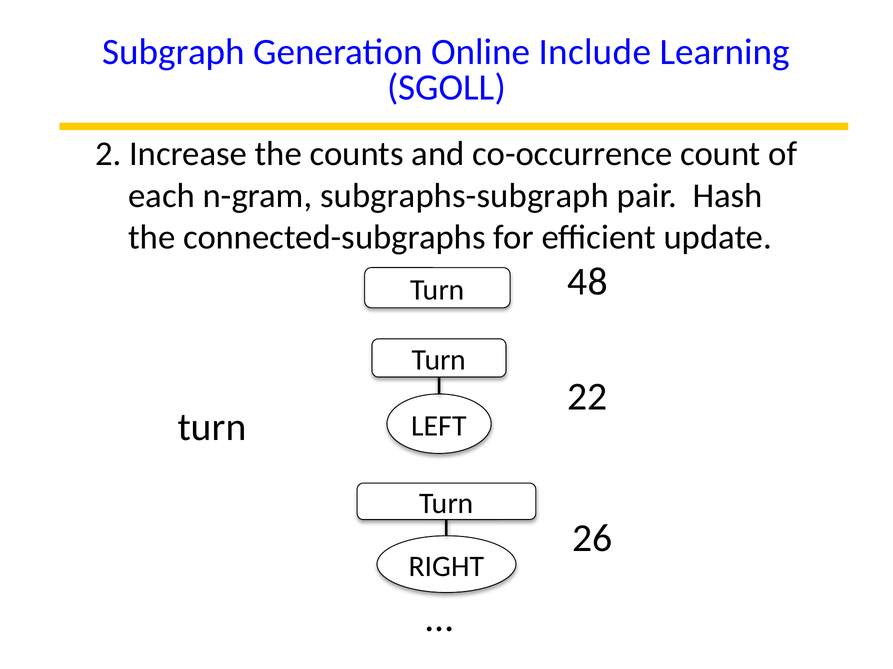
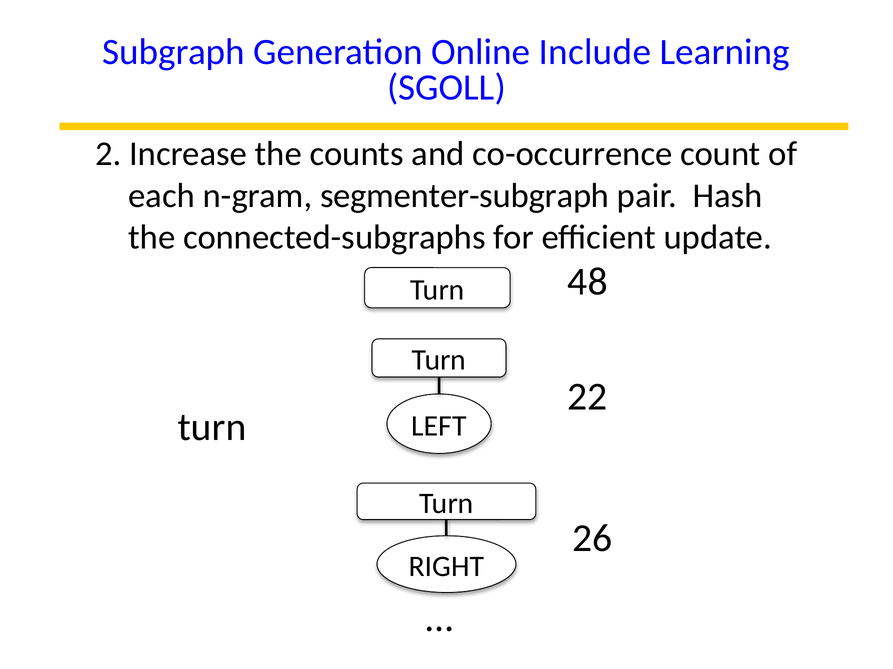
subgraphs-subgraph: subgraphs-subgraph -> segmenter-subgraph (465, 196)
